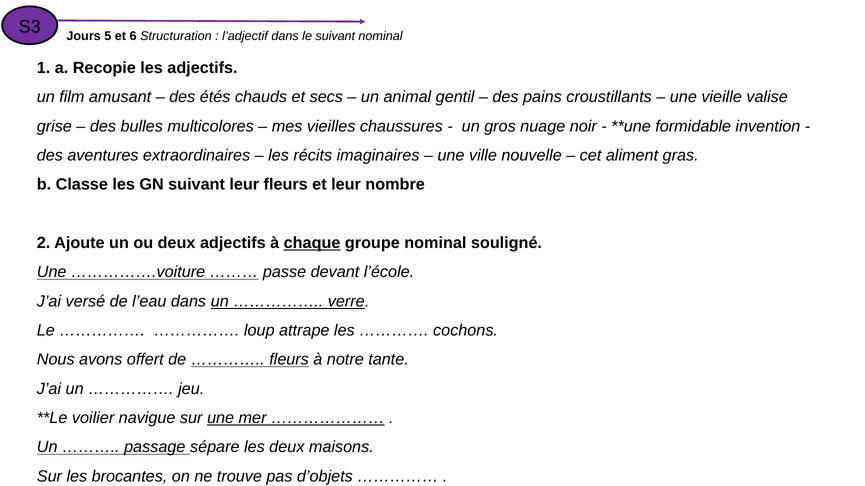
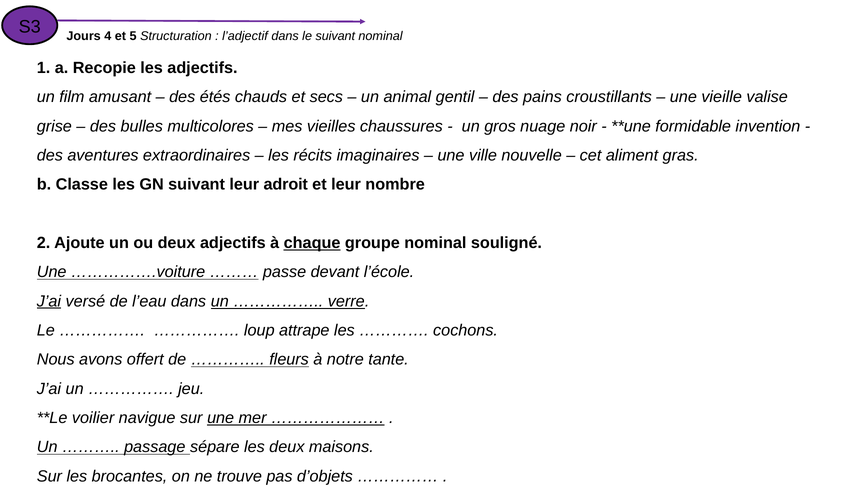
5: 5 -> 4 (108, 36)
6: 6 -> 5 (133, 36)
leur fleurs: fleurs -> adroit (286, 185)
J’ai underline: none -> present (49, 302)
